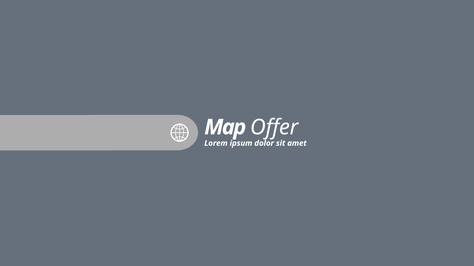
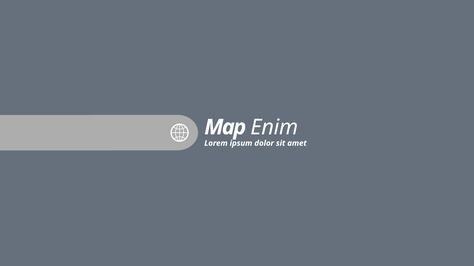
Offer: Offer -> Enim (274, 127)
